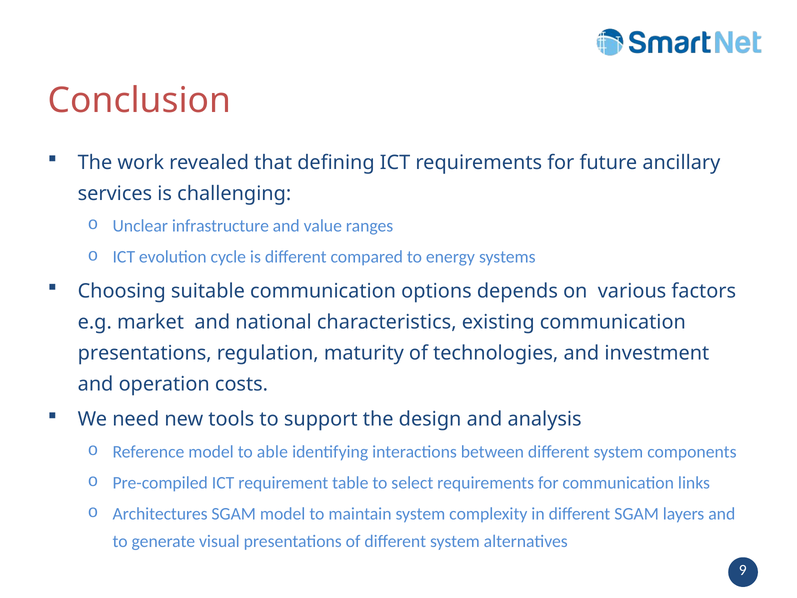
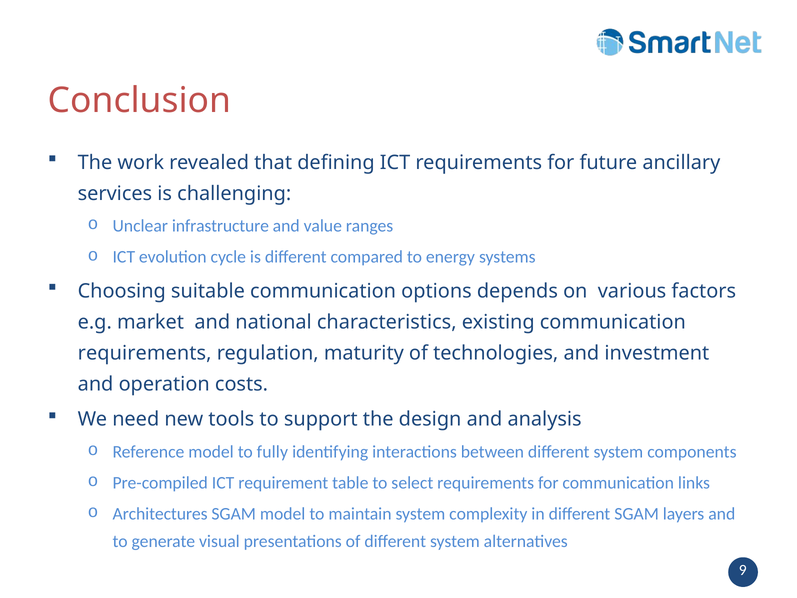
presentations: presentations -> requirements (145, 353)
able: able -> fully (272, 451)
